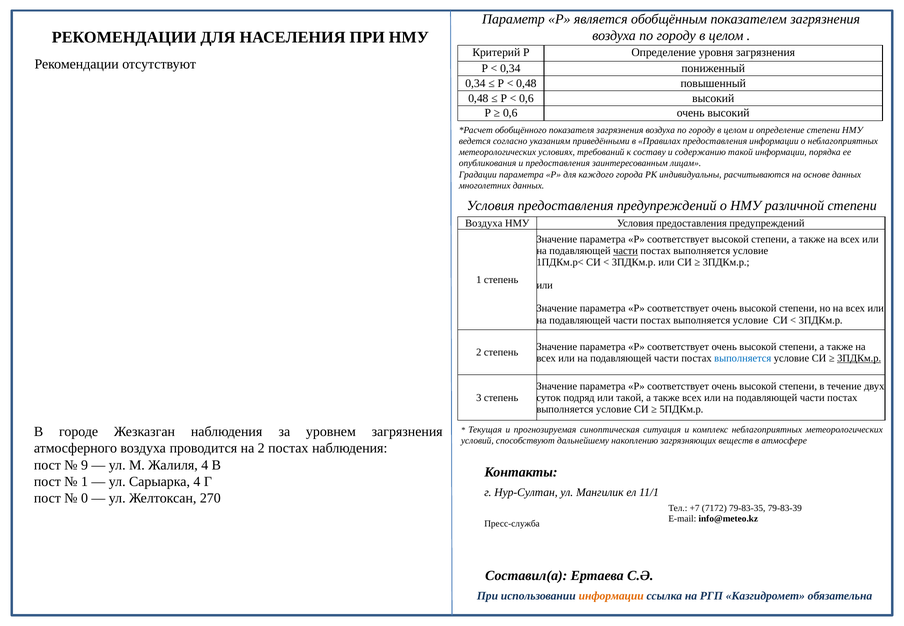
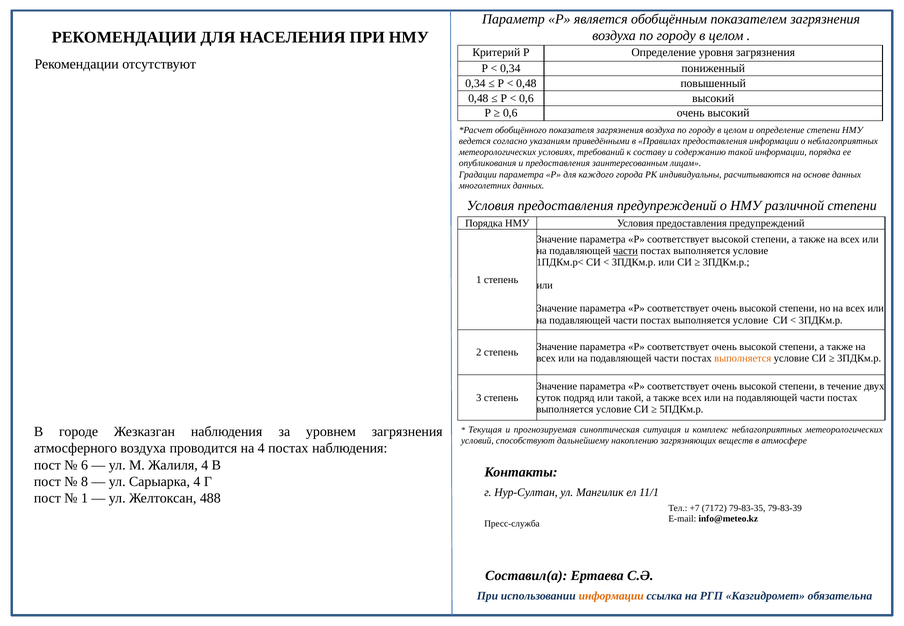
Воздуха: Воздуха -> Порядка (484, 223)
выполняется colour: blue -> orange (743, 358)
3ПДКм.р underline: present -> none (859, 358)
на 2: 2 -> 4 (261, 448)
9: 9 -> 6 (84, 465)
1: 1 -> 8 (84, 481)
0: 0 -> 1 (84, 498)
270: 270 -> 488 (210, 498)
